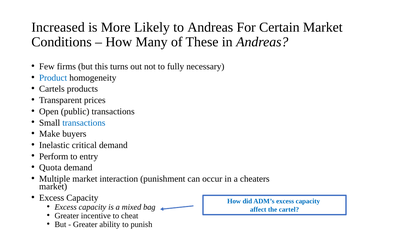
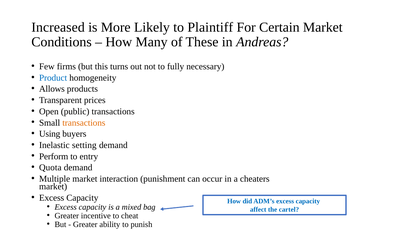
to Andreas: Andreas -> Plaintiff (210, 27)
Cartels: Cartels -> Allows (52, 89)
transactions colour: blue -> orange (84, 123)
Make: Make -> Using (50, 134)
critical: critical -> setting (84, 145)
